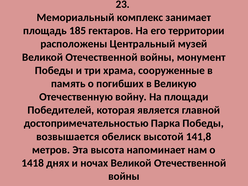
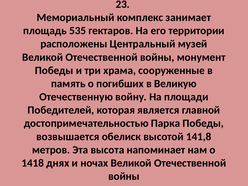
185: 185 -> 535 (78, 31)
